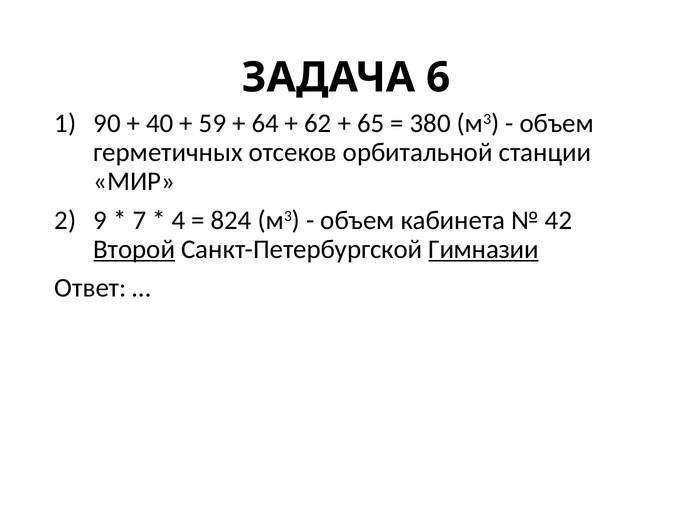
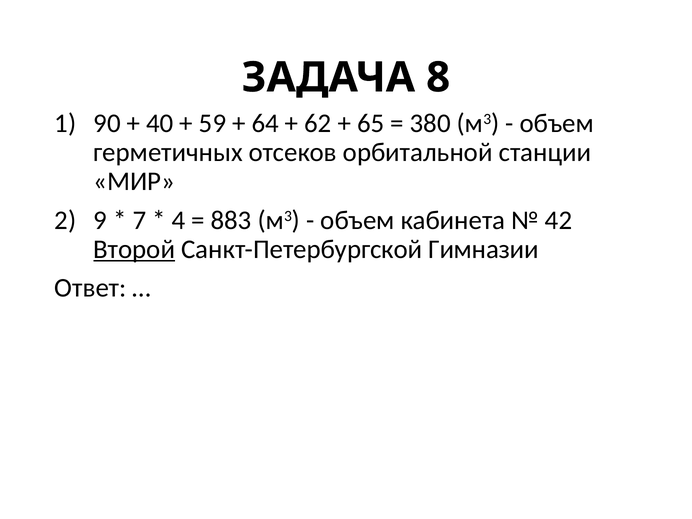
6: 6 -> 8 (438, 78)
824: 824 -> 883 (231, 220)
Гимназии underline: present -> none (483, 249)
